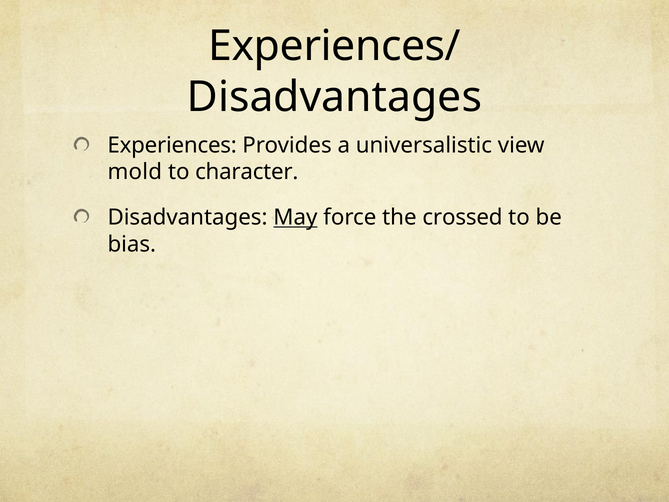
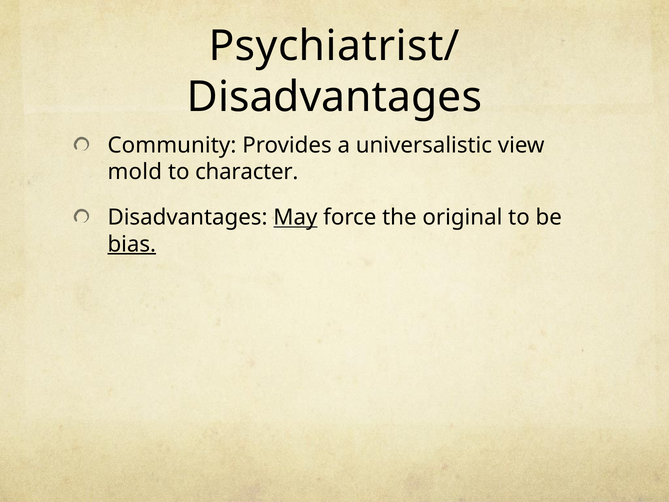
Experiences/: Experiences/ -> Psychiatrist/ (334, 46)
Experiences: Experiences -> Community (172, 145)
crossed: crossed -> original (462, 217)
bias underline: none -> present (132, 244)
